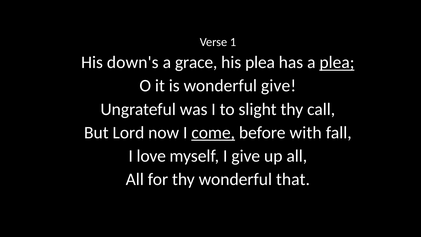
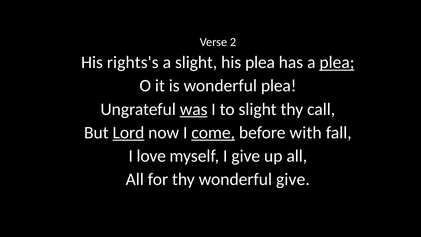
1: 1 -> 2 (233, 42)
down's: down's -> rights's (133, 62)
a grace: grace -> slight (196, 62)
wonderful give: give -> plea (279, 86)
was underline: none -> present (194, 109)
Lord underline: none -> present (128, 132)
wonderful that: that -> give (293, 179)
